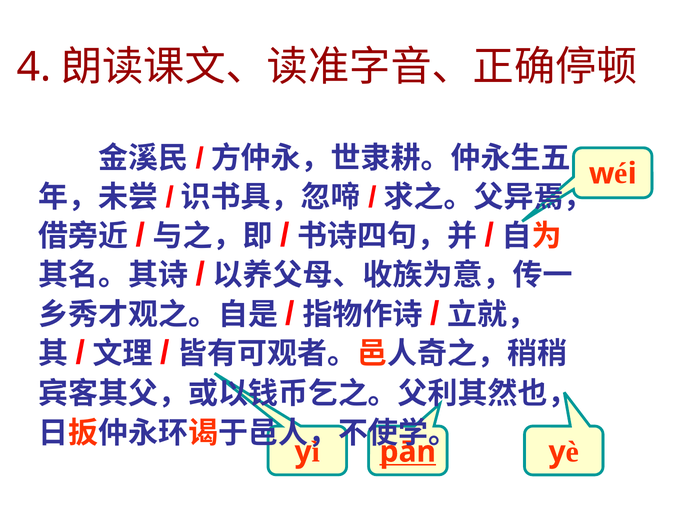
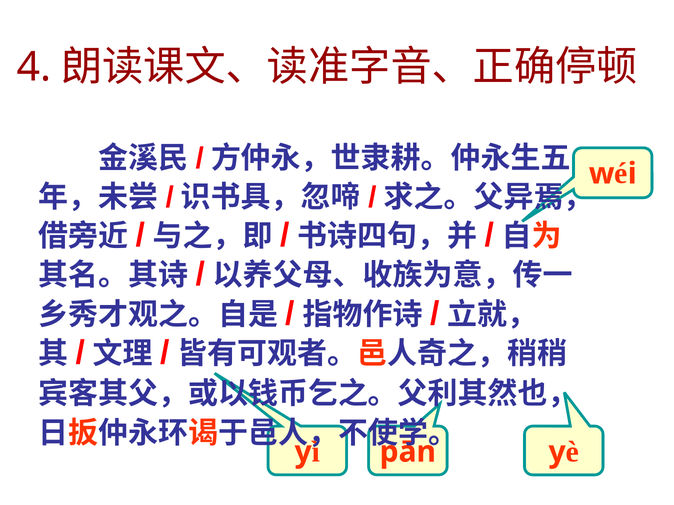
pān underline: present -> none (408, 452)
